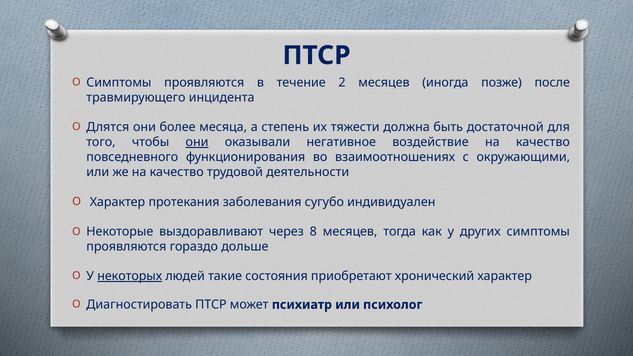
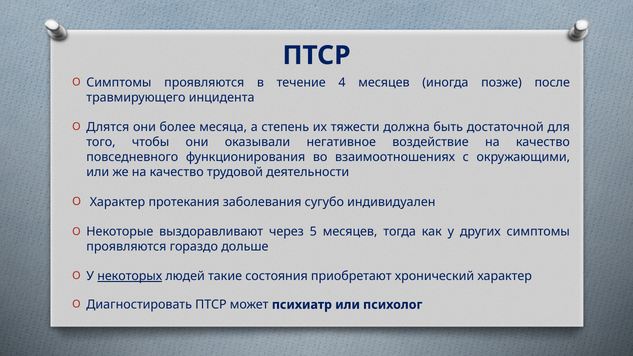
2: 2 -> 4 (342, 83)
они underline: present -> none (197, 142)
8: 8 -> 5 (313, 232)
